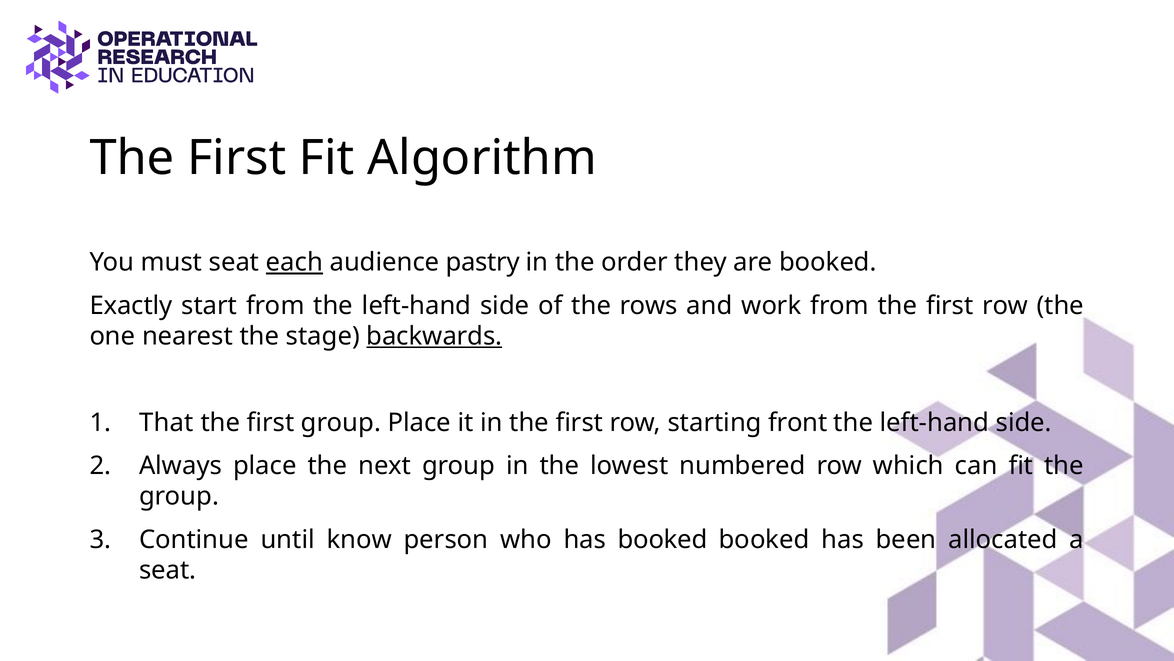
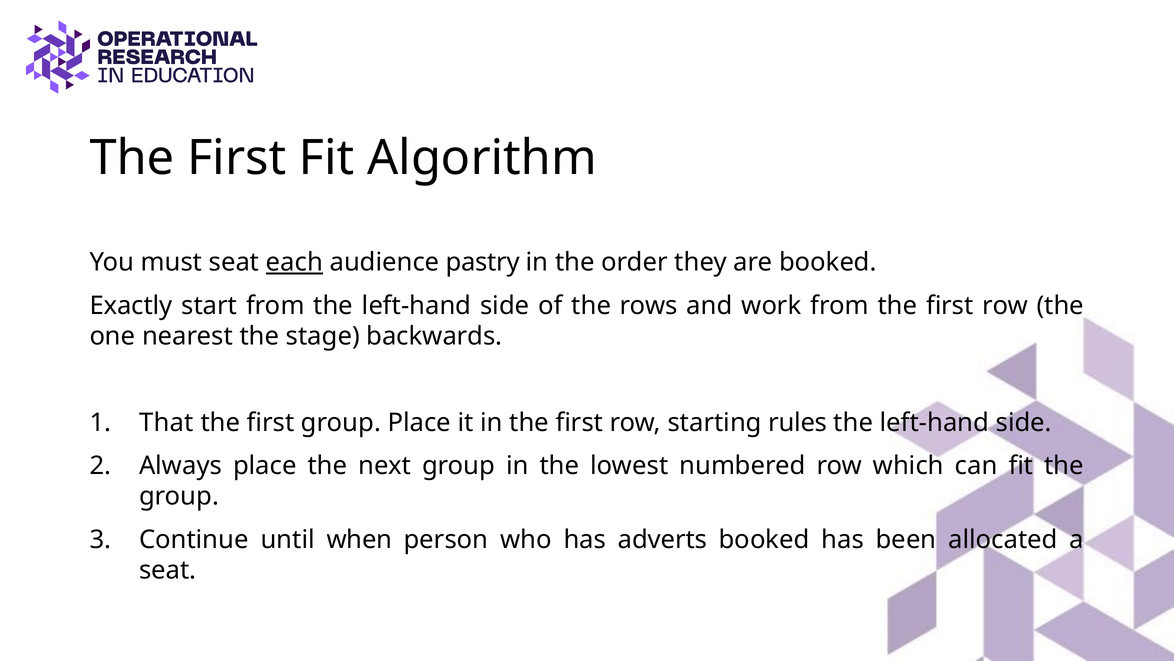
backwards underline: present -> none (434, 336)
front: front -> rules (798, 422)
know: know -> when (359, 539)
has booked: booked -> adverts (662, 539)
